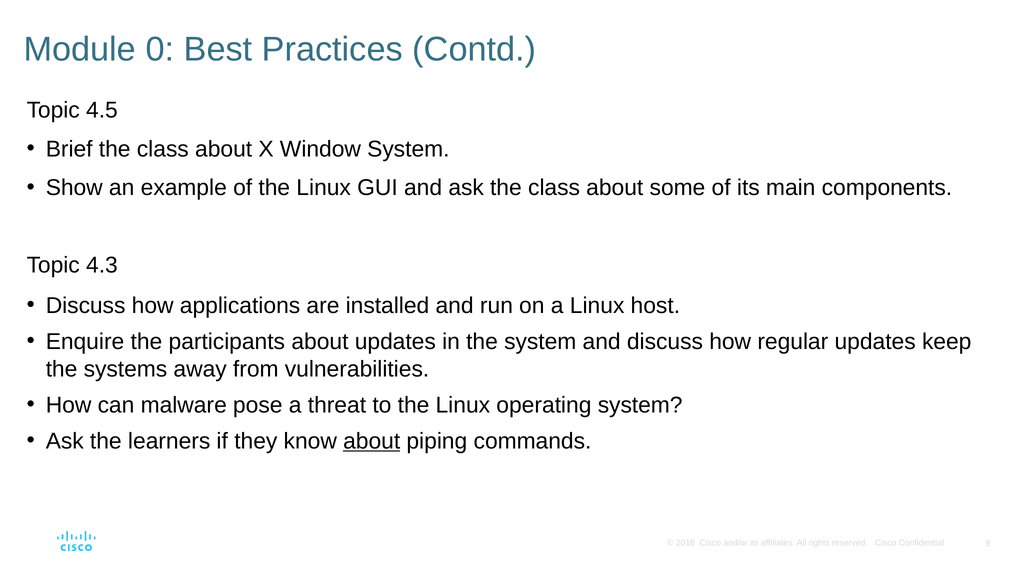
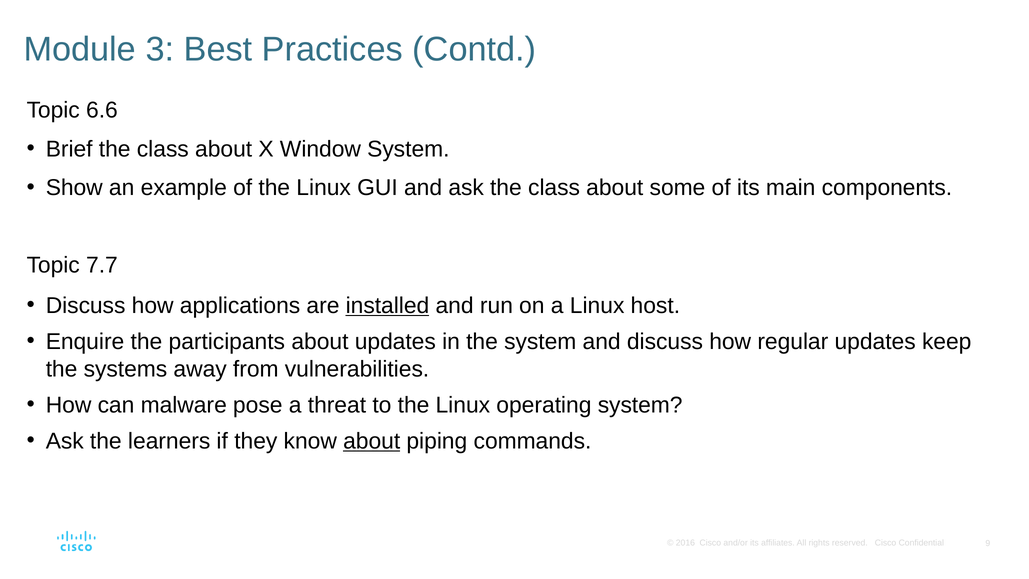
0: 0 -> 3 (160, 50)
4.5: 4.5 -> 6.6 (102, 110)
4.3: 4.3 -> 7.7 (102, 265)
installed underline: none -> present (387, 306)
